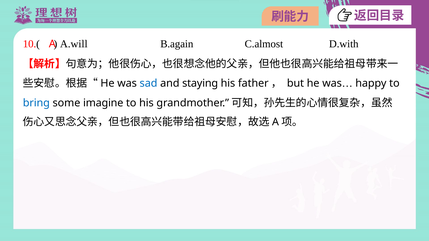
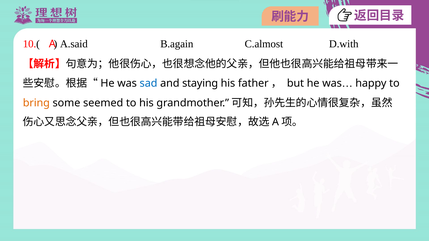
A.will: A.will -> A.said (74, 44)
bring colour: blue -> orange (36, 103)
imagine: imagine -> seemed (103, 103)
